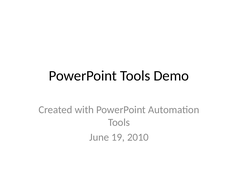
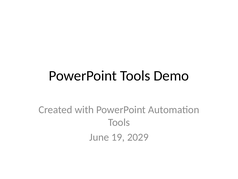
2010: 2010 -> 2029 (138, 137)
